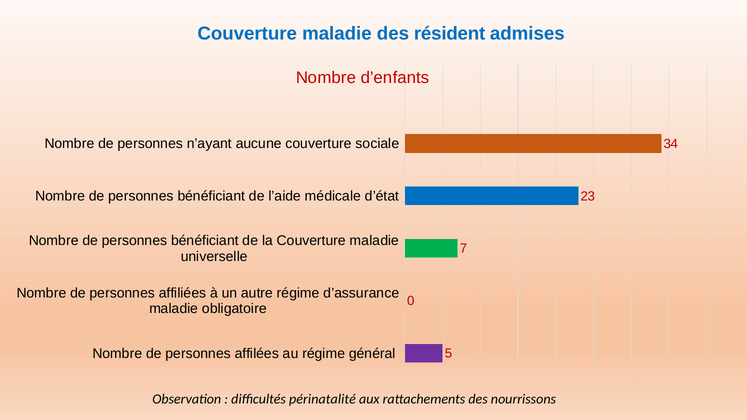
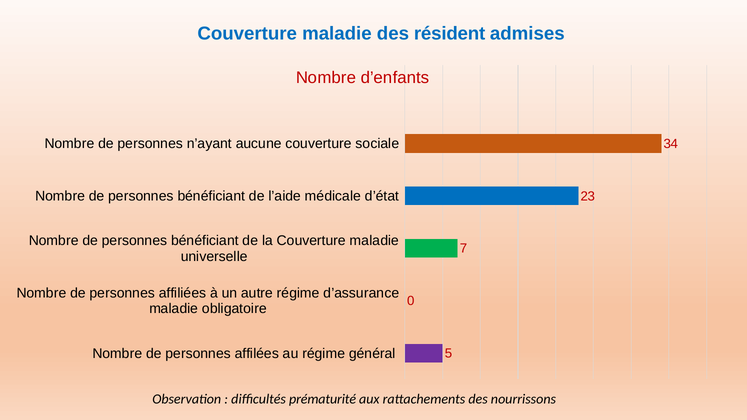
périnatalité: périnatalité -> prématurité (323, 399)
